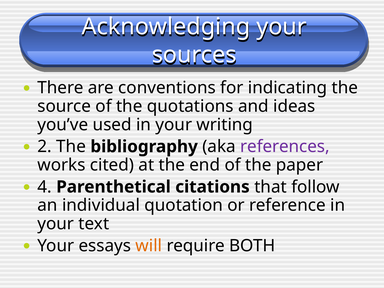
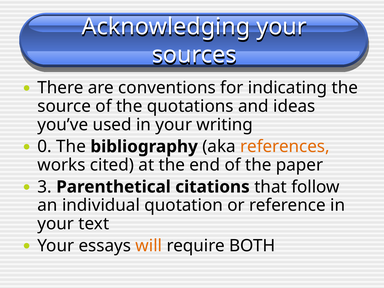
2: 2 -> 0 (45, 147)
references colour: purple -> orange (285, 147)
4: 4 -> 3 (45, 187)
